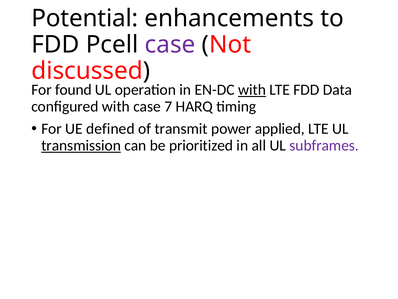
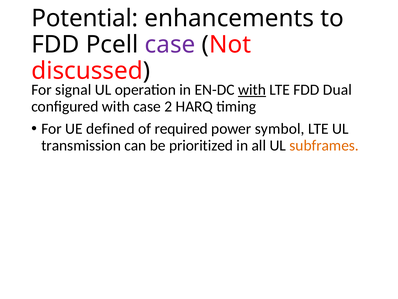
found: found -> signal (73, 90)
Data: Data -> Dual (337, 90)
7: 7 -> 2 (168, 106)
transmit: transmit -> required (181, 129)
applied: applied -> symbol (280, 129)
transmission underline: present -> none (81, 145)
subframes colour: purple -> orange (324, 145)
